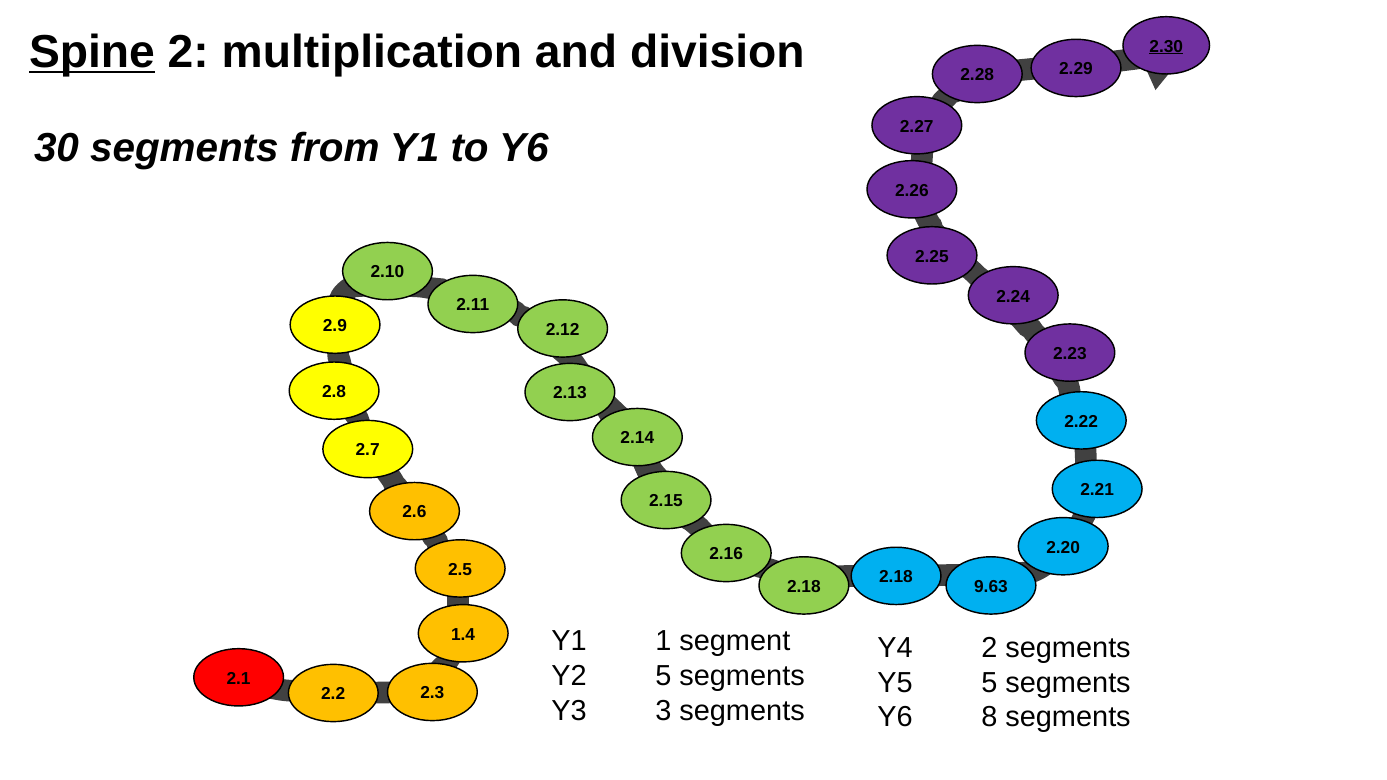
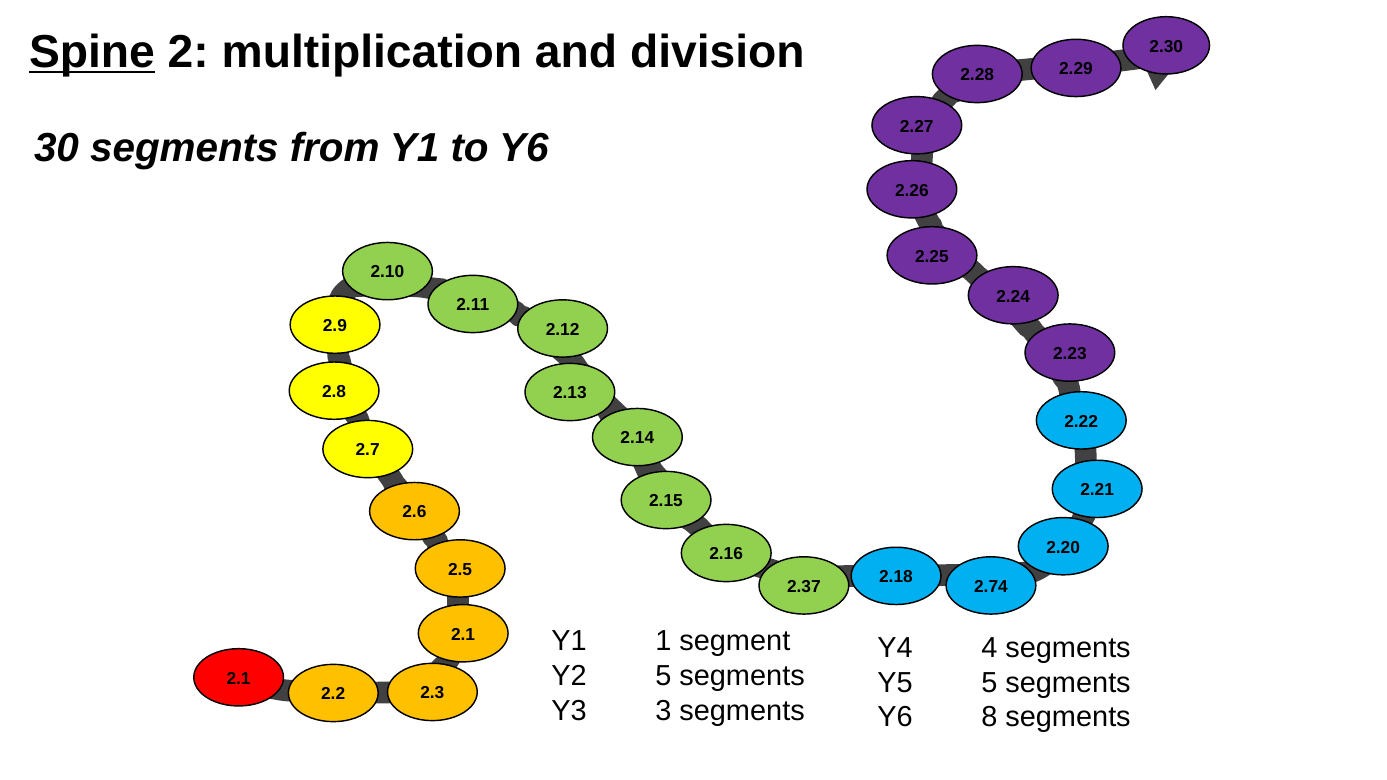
2.30 underline: present -> none (1166, 47)
2.18: 2.18 -> 2.37 (804, 587)
9.63: 9.63 -> 2.74 (991, 587)
1.4: 1.4 -> 2.1 (463, 635)
Y4 2: 2 -> 4 (989, 648)
